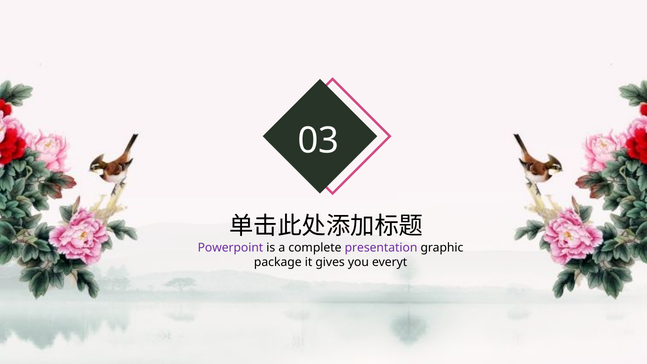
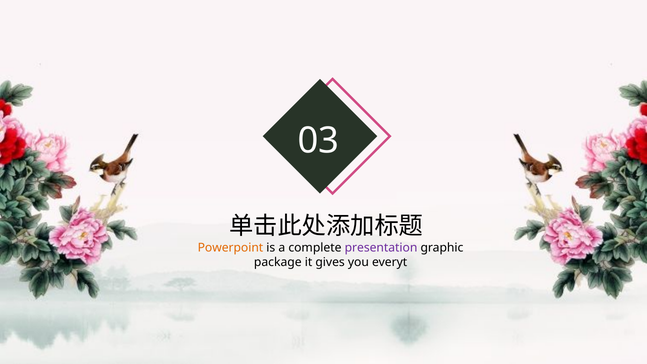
Powerpoint colour: purple -> orange (230, 248)
